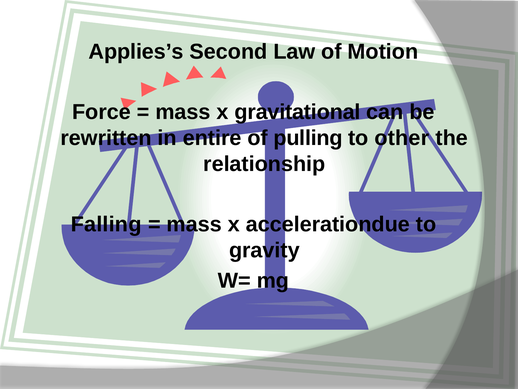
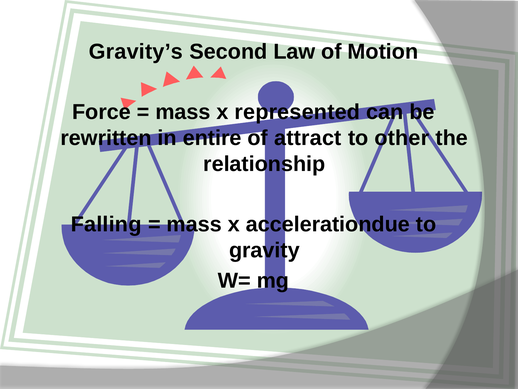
Applies’s: Applies’s -> Gravity’s (136, 52)
gravitational: gravitational -> represented (297, 112)
pulling: pulling -> attract (308, 138)
